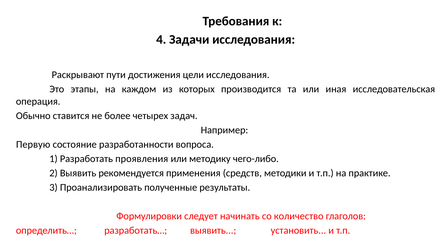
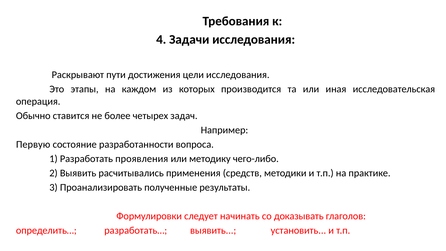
рекомендуется: рекомендуется -> расчитывались (131, 173)
количество: количество -> доказывать (299, 216)
